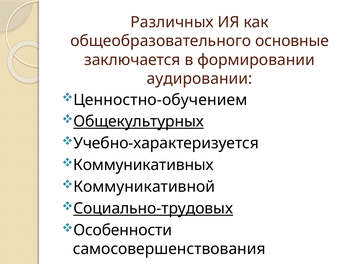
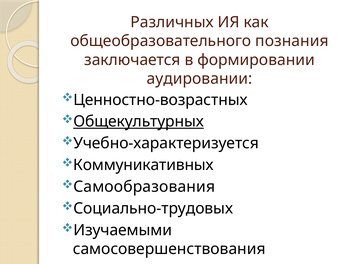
основные: основные -> познания (292, 41)
Ценностно-обучением: Ценностно-обучением -> Ценностно-возрастных (160, 100)
Коммуникативной: Коммуникативной -> Самообразования (144, 187)
Социально-трудовых underline: present -> none (153, 208)
Особенности: Особенности -> Изучаемыми (123, 230)
